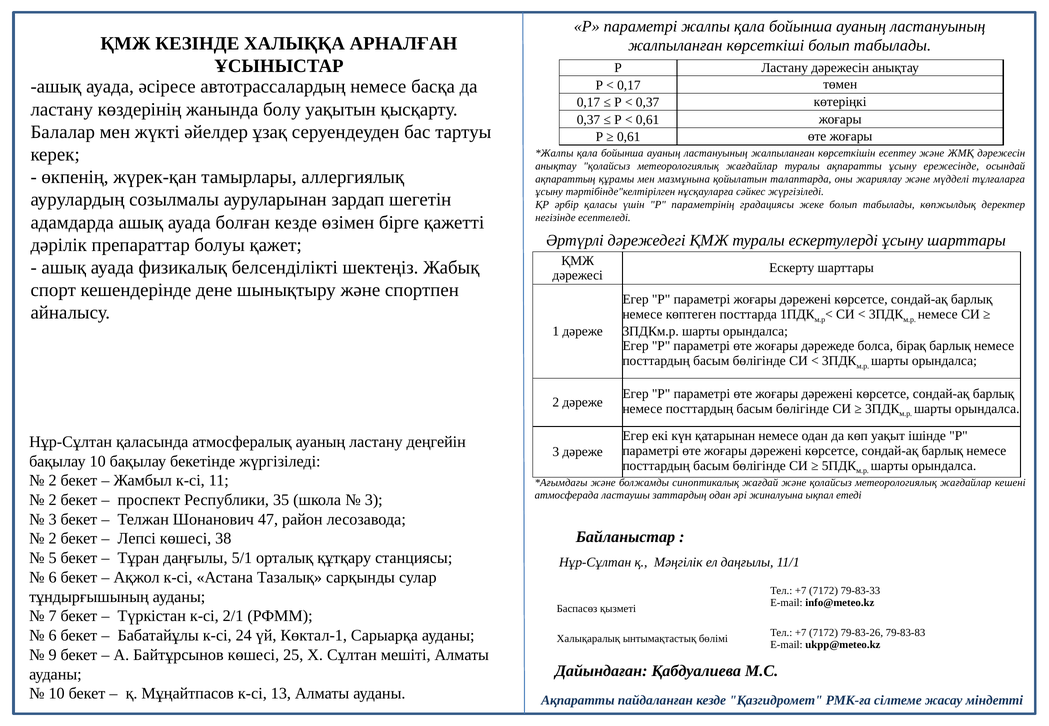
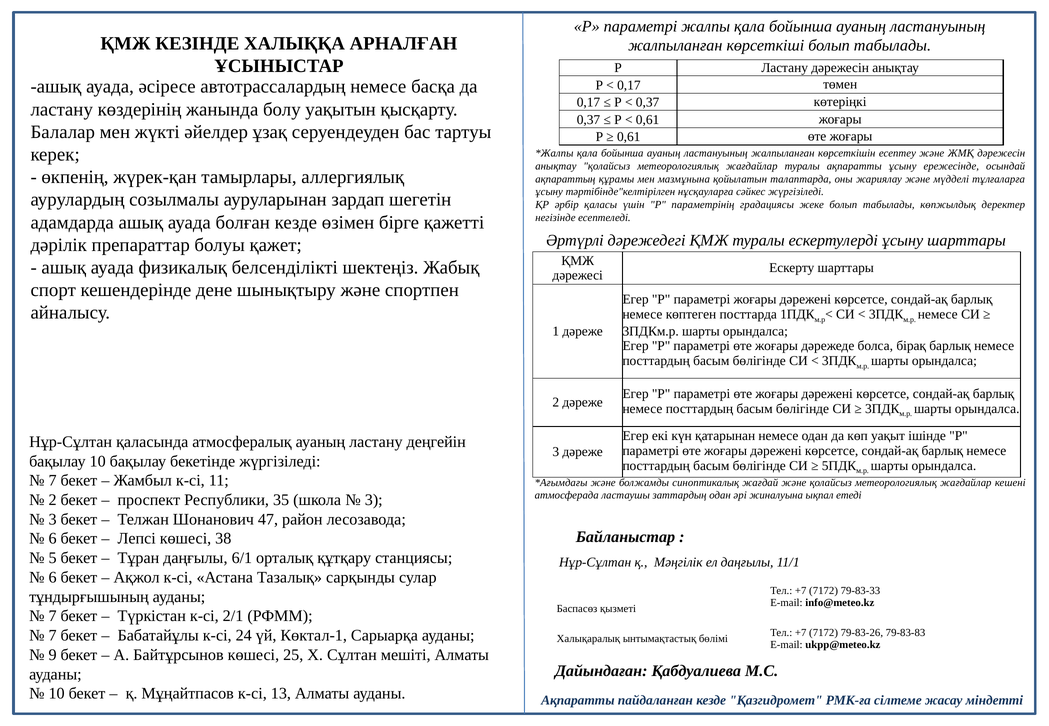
2: 2 -> 7 (53, 481)
2: 2 -> 6 (53, 539)
5/1: 5/1 -> 6/1 (242, 558)
6: 6 -> 7 (53, 636)
